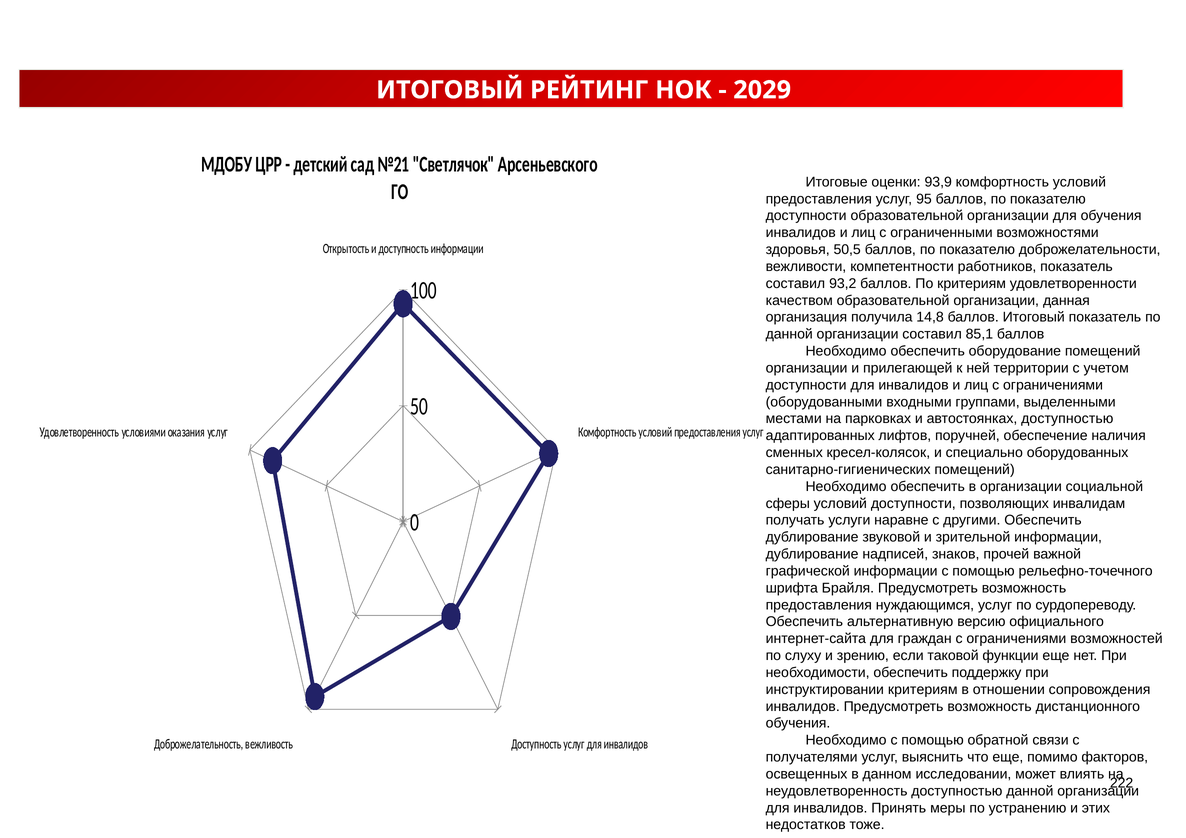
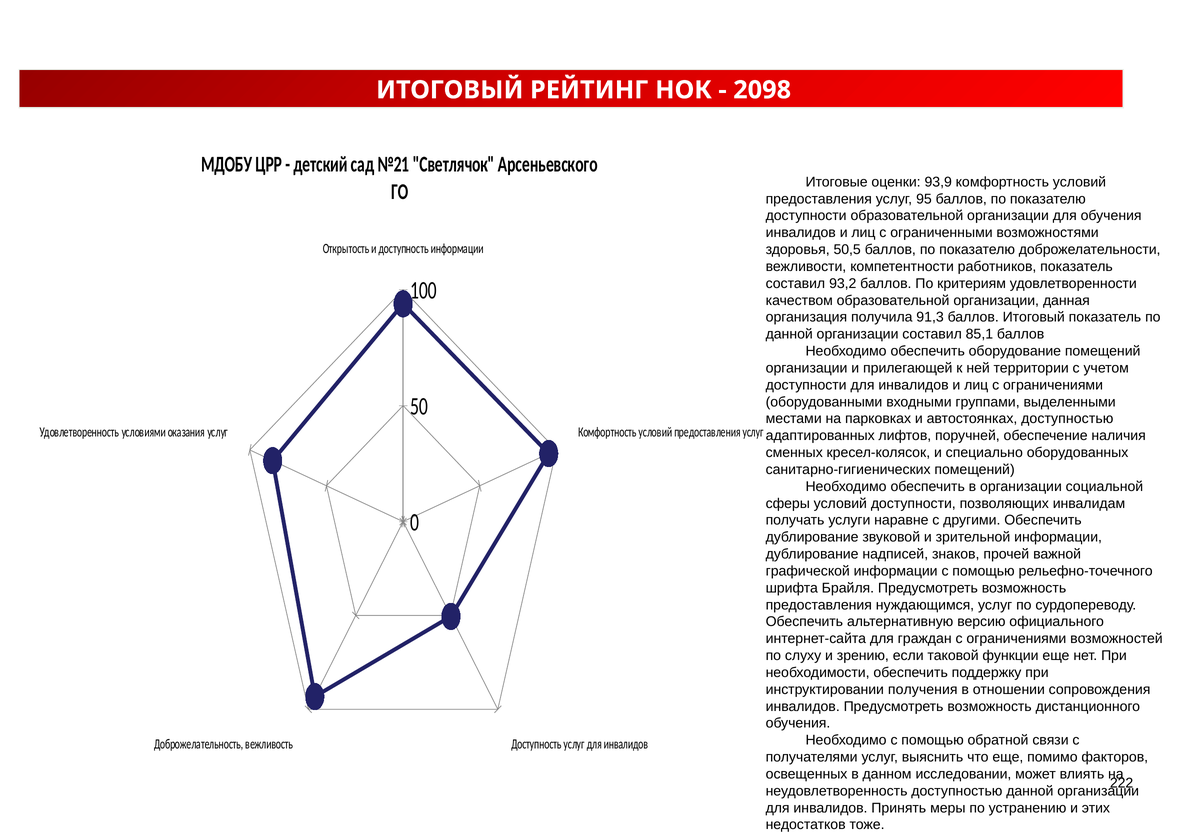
2029: 2029 -> 2098 (762, 90)
14,8: 14,8 -> 91,3 (930, 318)
инструктировании критериям: критериям -> получения (923, 690)
